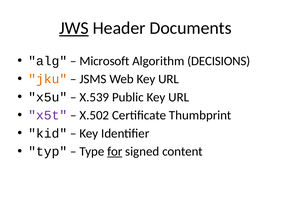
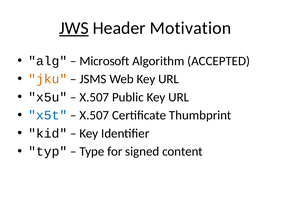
Documents: Documents -> Motivation (190, 28)
DECISIONS: DECISIONS -> ACCEPTED (219, 61)
X.539: X.539 -> X.507 (94, 97)
x5t colour: purple -> blue (48, 115)
X.502: X.502 -> X.507 (94, 115)
for underline: present -> none (115, 152)
